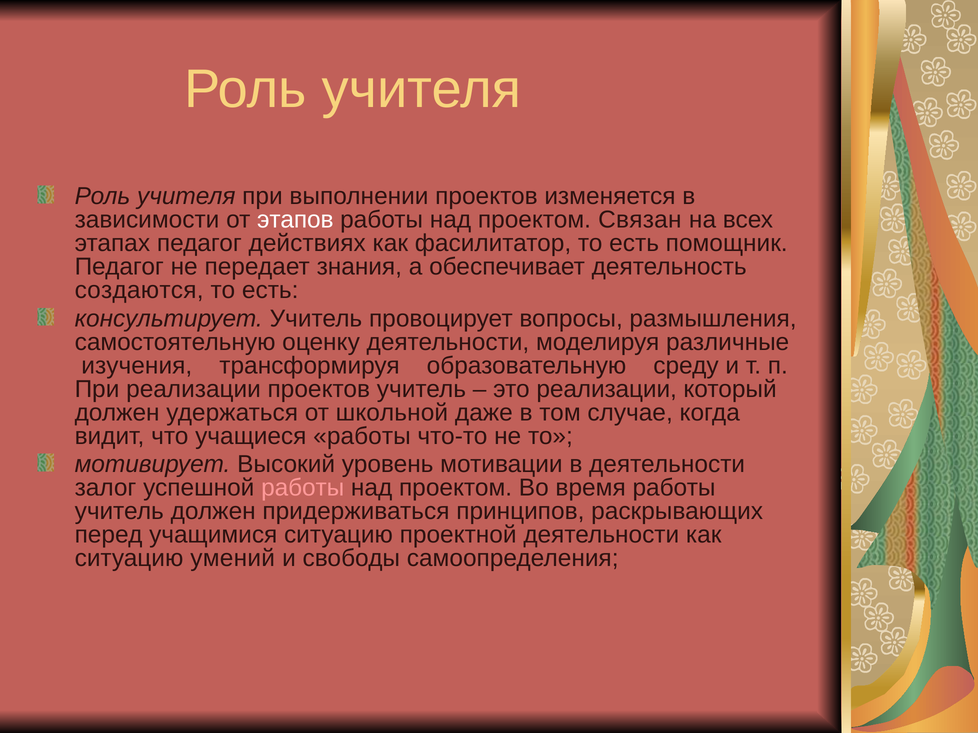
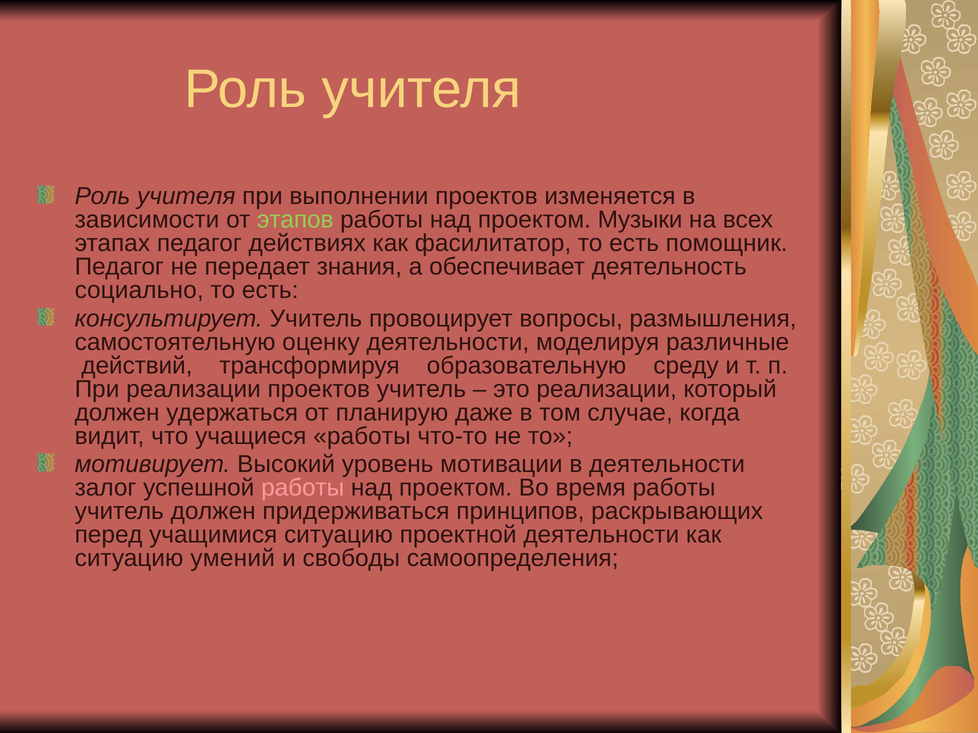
этапов colour: white -> light green (295, 220)
Связан: Связан -> Музыки (640, 220)
создаются: создаются -> социально (139, 290)
изучения: изучения -> действий (137, 366)
школьной: школьной -> планирую (392, 413)
